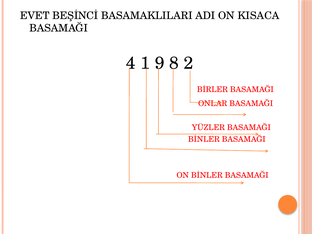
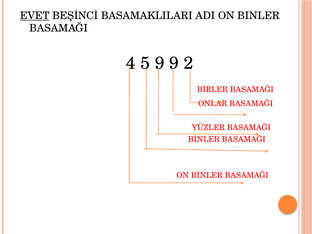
EVET underline: none -> present (35, 16)
KISACA: KISACA -> BINLER (259, 16)
1: 1 -> 5 (145, 63)
9 8: 8 -> 9 (174, 63)
